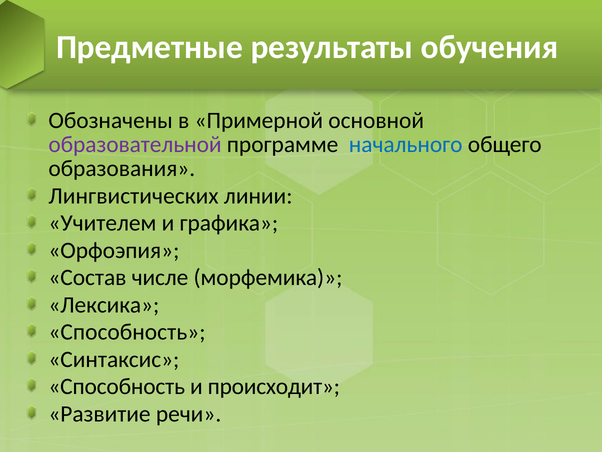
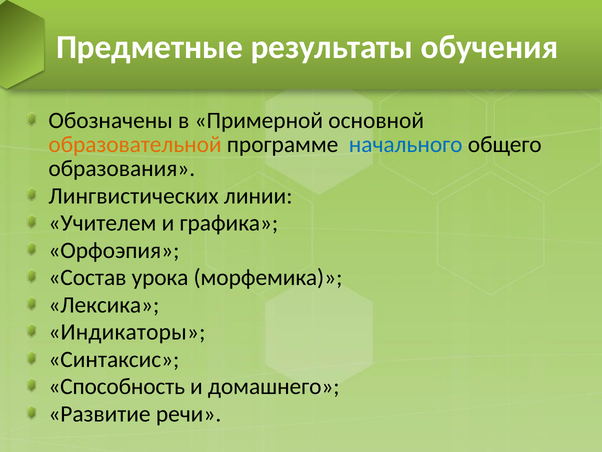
образовательной colour: purple -> orange (135, 144)
числе: числе -> урока (160, 277)
Способность: Способность -> Индикаторы (127, 332)
происходит: происходит -> домашнего (274, 386)
